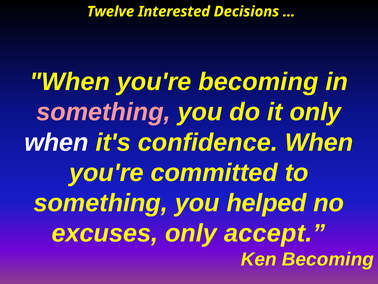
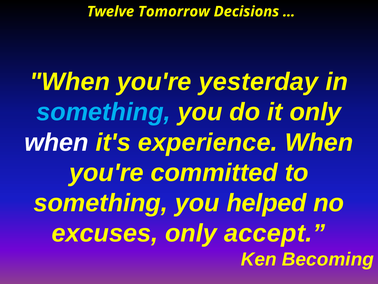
Interested: Interested -> Tomorrow (174, 12)
you're becoming: becoming -> yesterday (258, 82)
something colour: pink -> light blue (104, 112)
confidence: confidence -> experience (208, 142)
